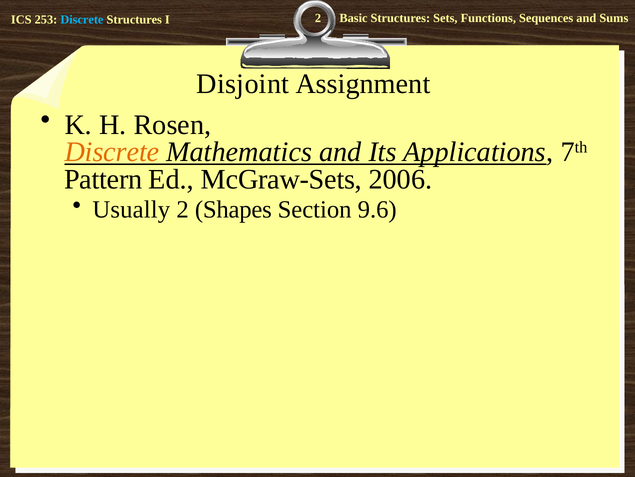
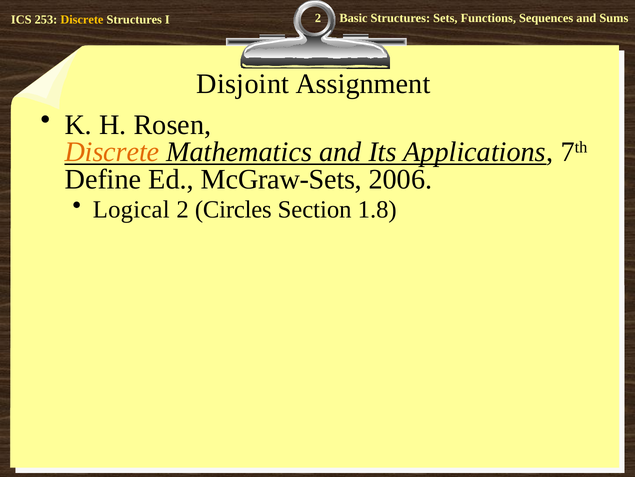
Discrete colour: light blue -> yellow (82, 20)
Pattern: Pattern -> Define (103, 179)
Usually: Usually -> Logical (131, 209)
Shapes: Shapes -> Circles (233, 209)
9.6: 9.6 -> 1.8 (377, 209)
